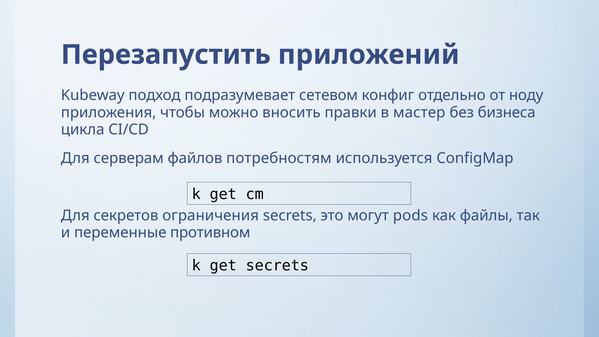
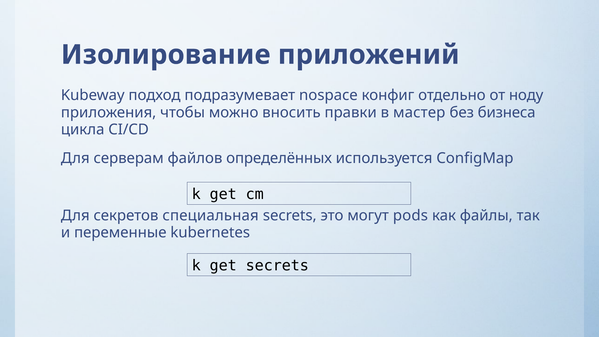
Перезапустить: Перезапустить -> Изолирование (166, 55)
сетевом: сетевом -> nospace (328, 95)
потребностям: потребностям -> определённых (279, 158)
ограничения: ограничения -> специальная (211, 216)
противном: противном -> kubernetes (210, 233)
